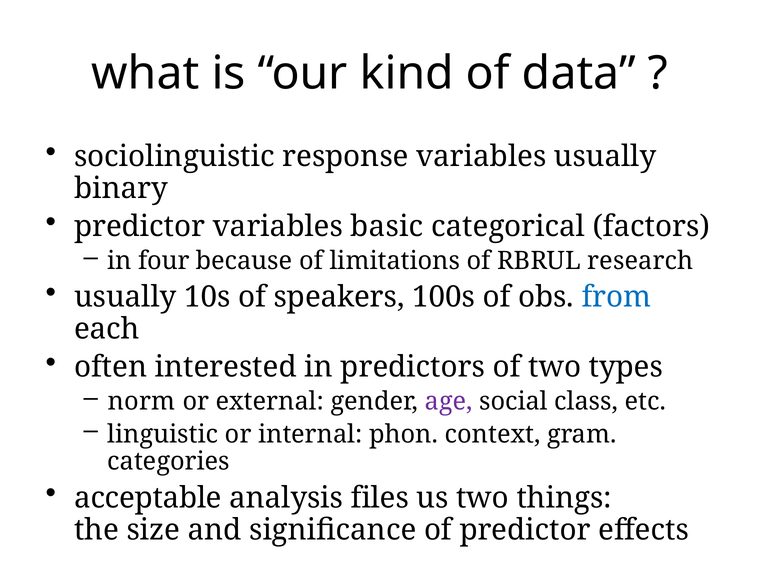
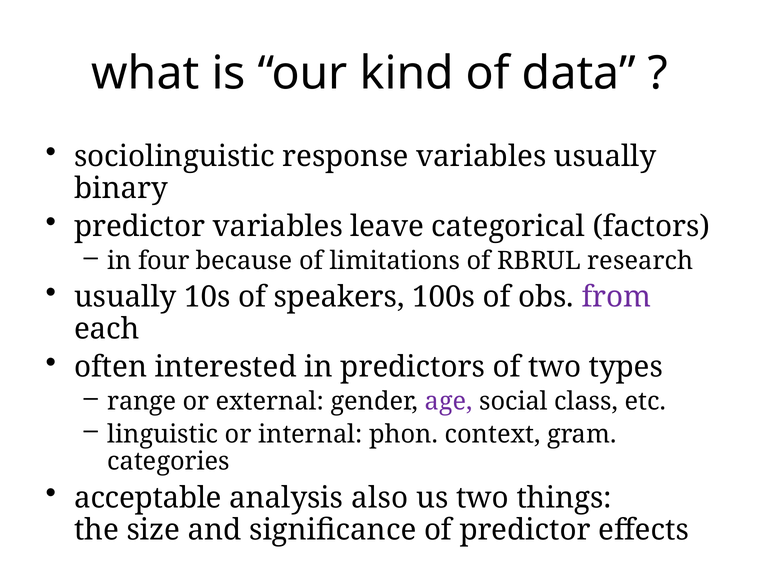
basic: basic -> leave (387, 227)
from colour: blue -> purple (616, 297)
norm: norm -> range (142, 402)
files: files -> also (380, 498)
